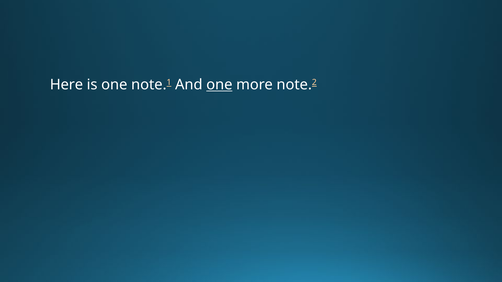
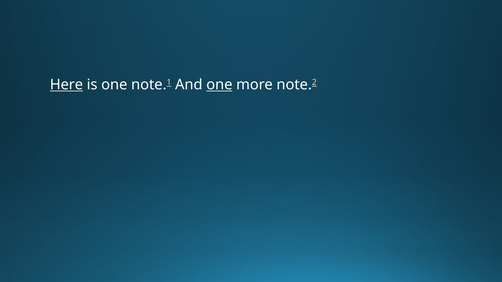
Here underline: none -> present (66, 85)
